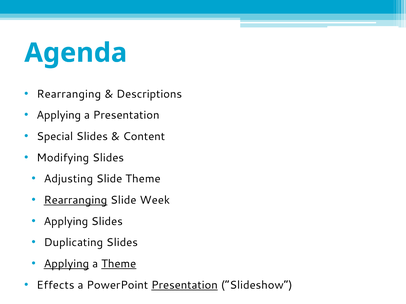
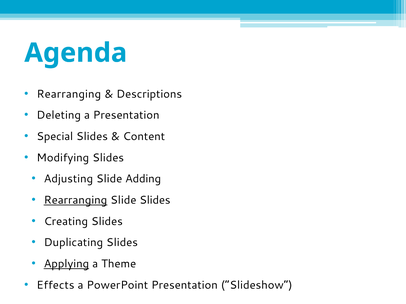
Applying: Applying -> Deleting (59, 115)
Slide Theme: Theme -> Adding (143, 179)
Slide Week: Week -> Slides (155, 200)
Applying: Applying -> Creating (66, 222)
Theme underline: present -> none (119, 264)
Presentation underline: present -> none (184, 285)
